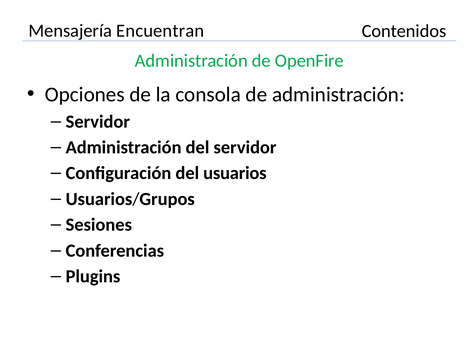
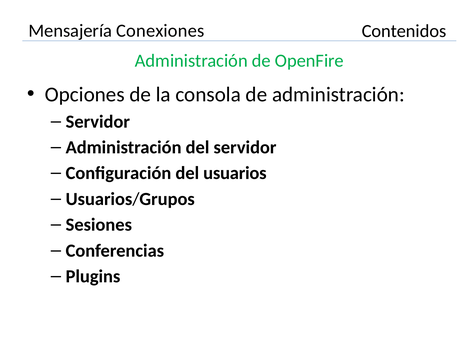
Encuentran: Encuentran -> Conexiones (160, 31)
